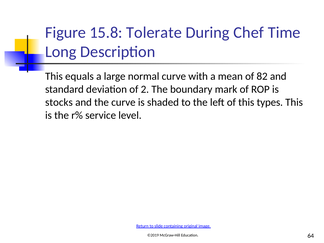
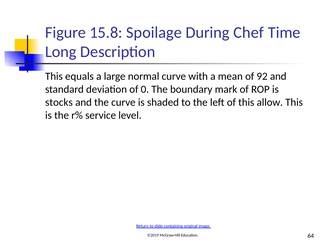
Tolerate: Tolerate -> Spoilage (154, 32)
82: 82 -> 92 (262, 76)
2: 2 -> 0 (145, 89)
types: types -> allow (270, 102)
